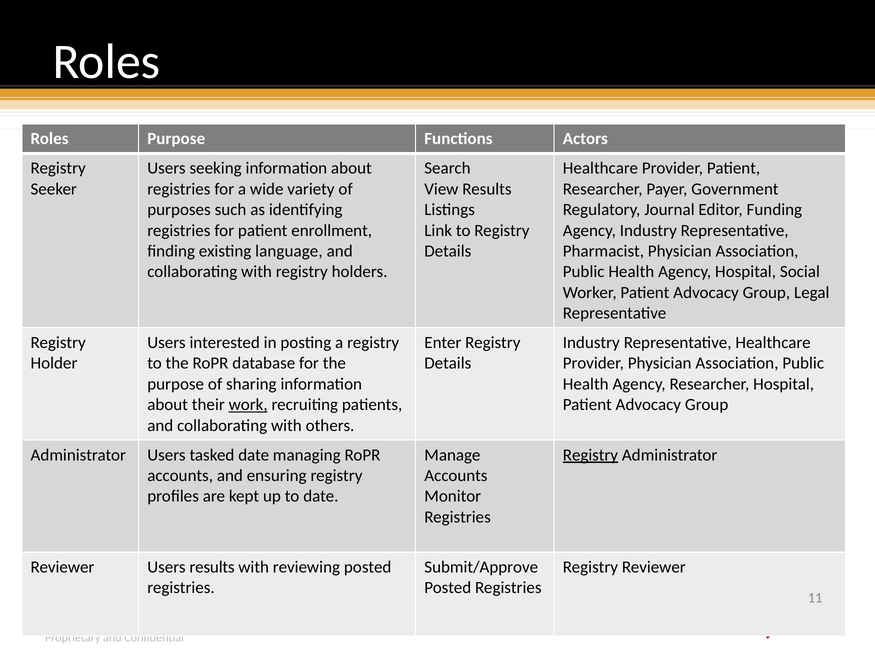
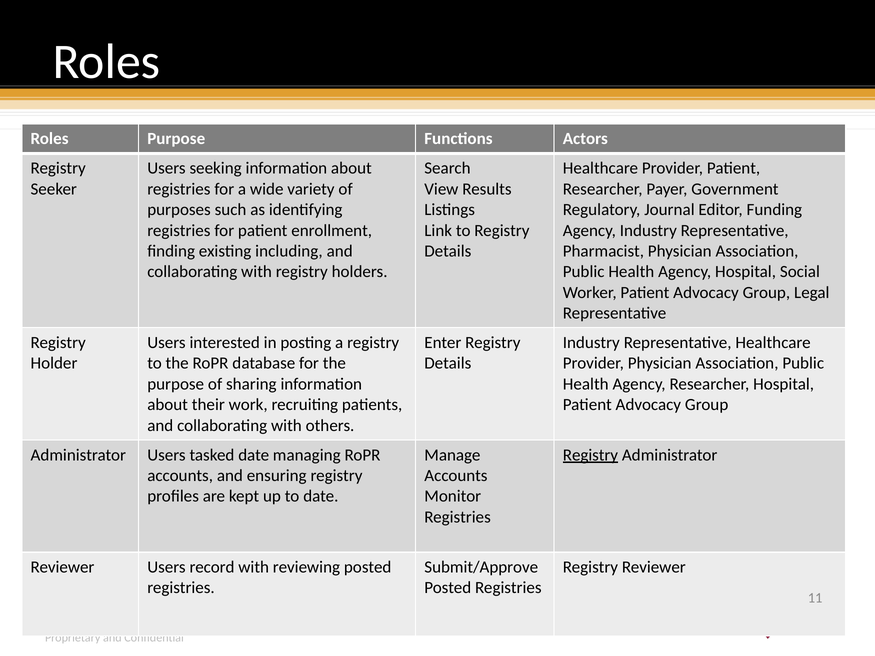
language: language -> including (289, 251)
work underline: present -> none (248, 405)
Users results: results -> record (212, 567)
